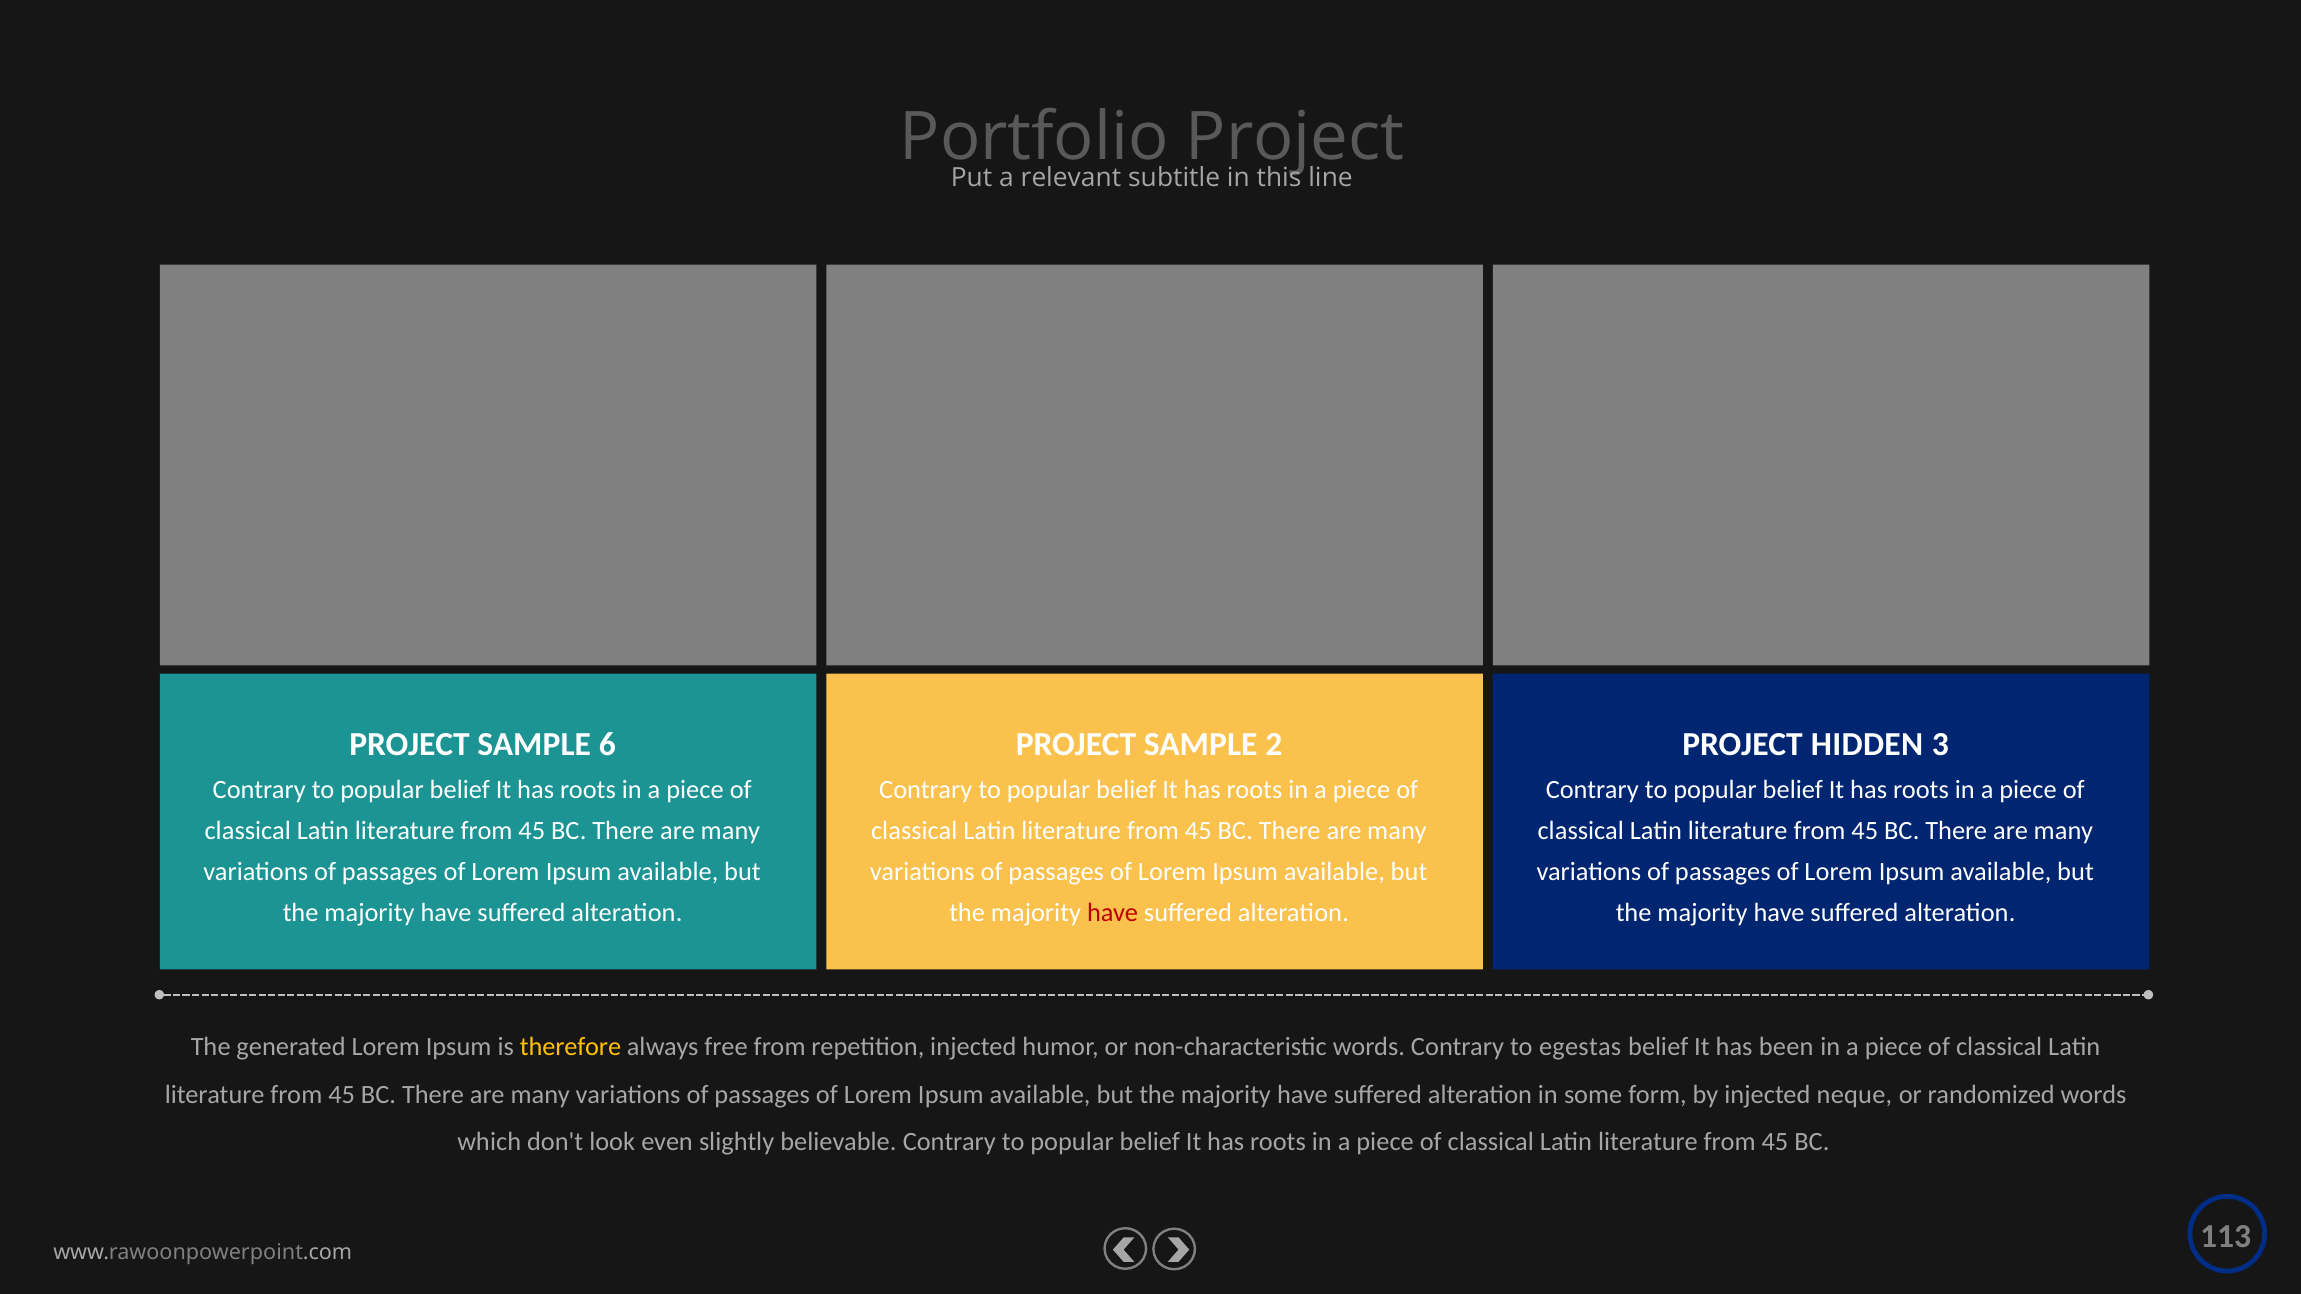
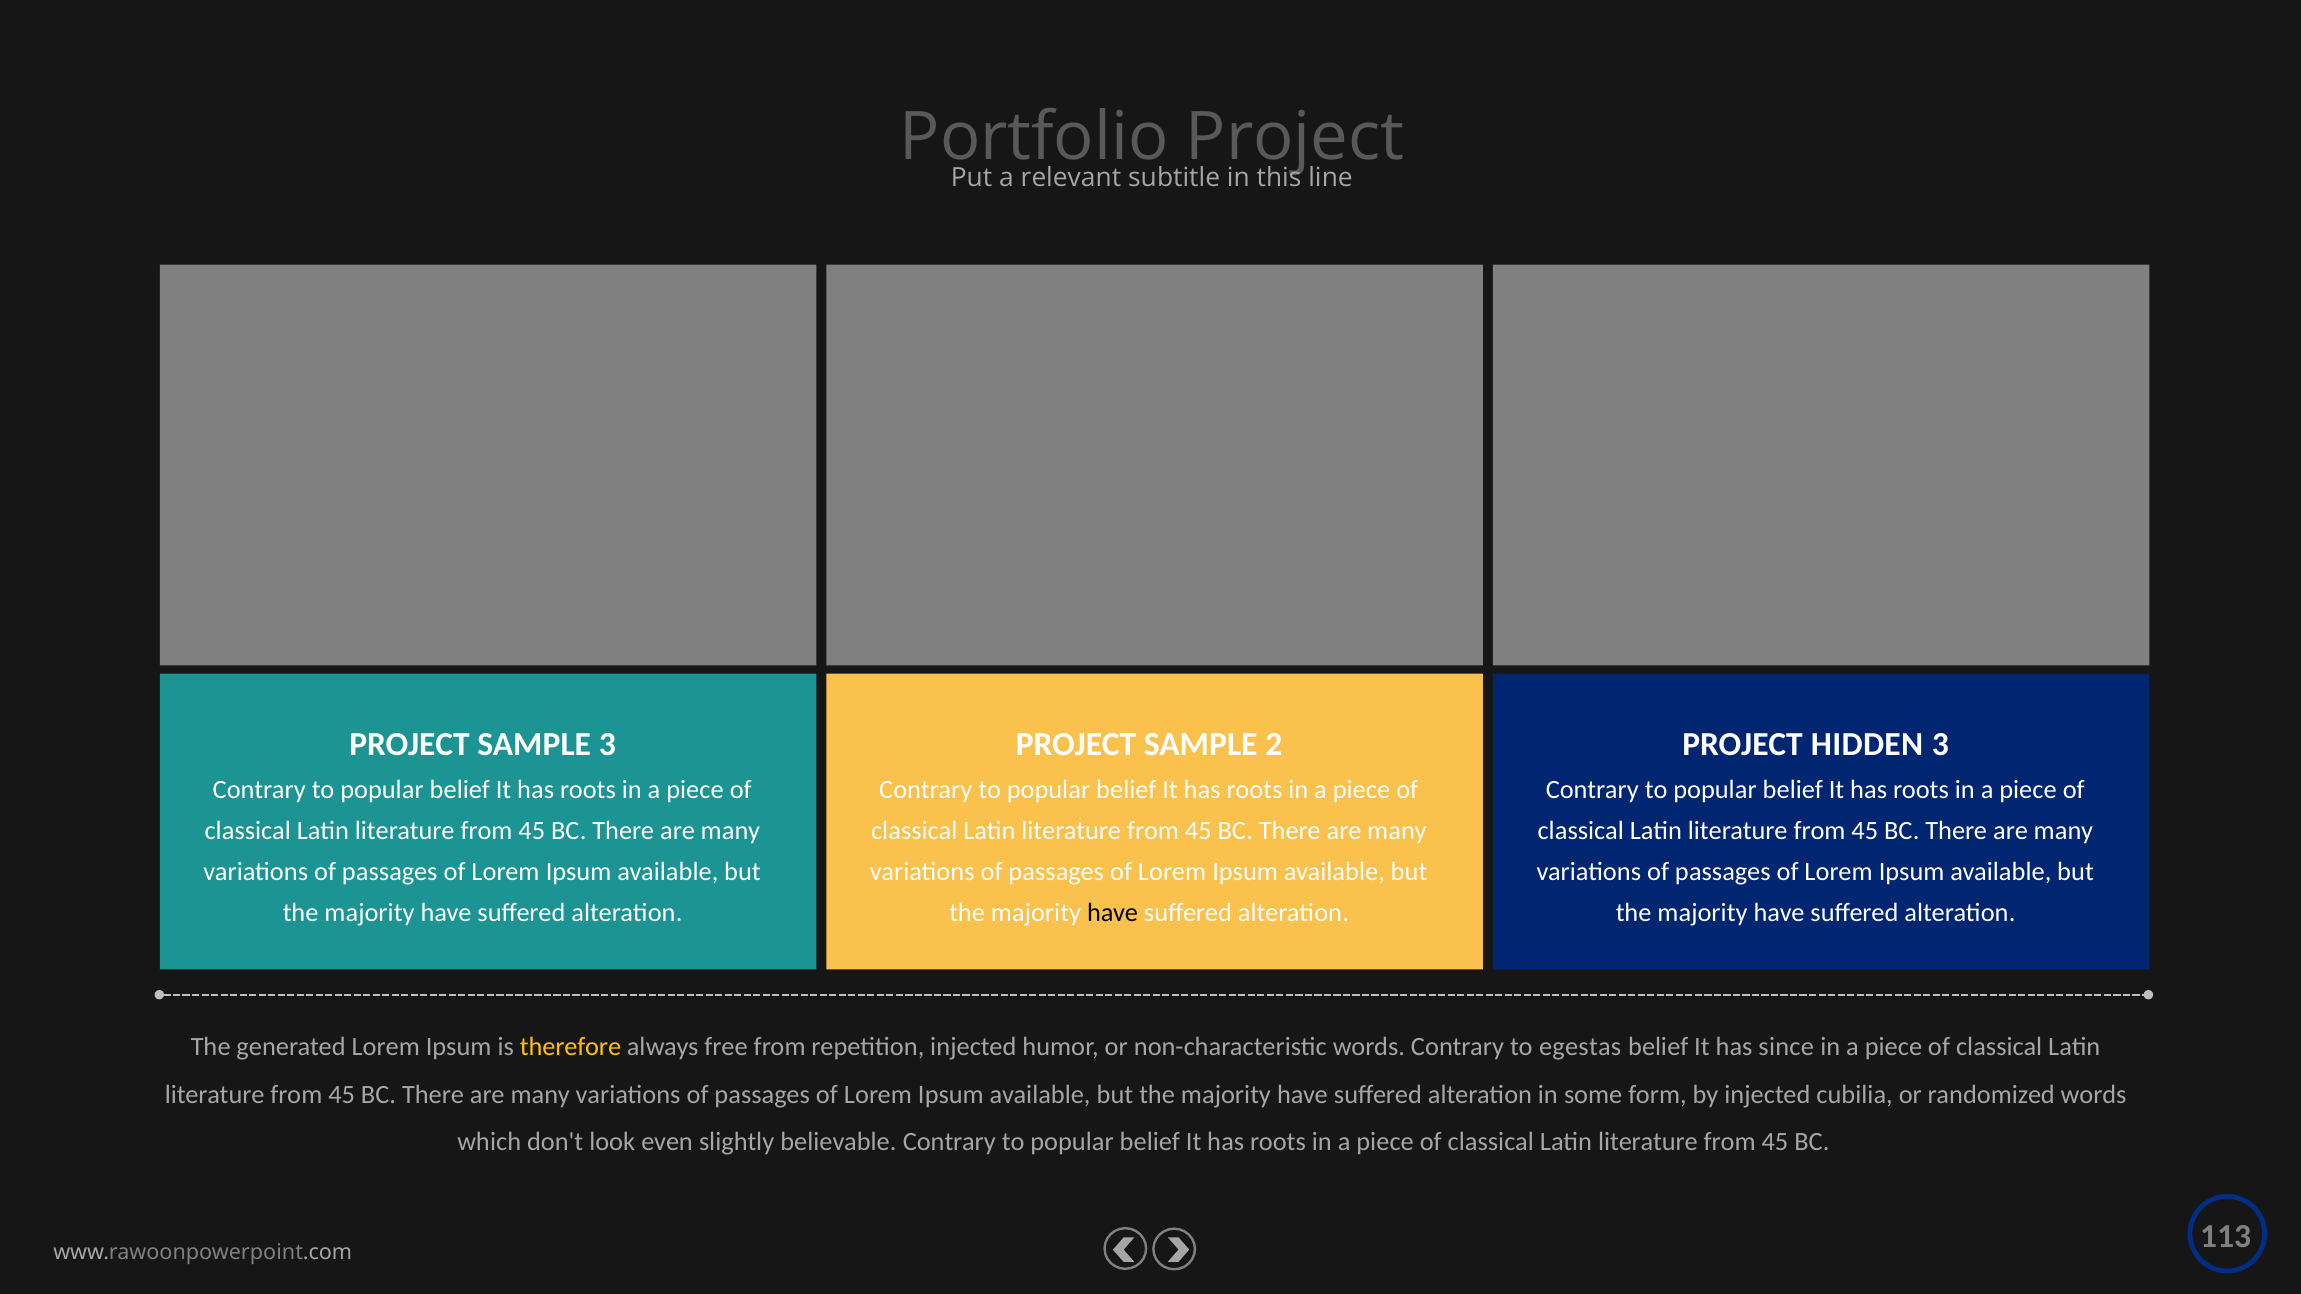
SAMPLE 6: 6 -> 3 (607, 745)
have colour: red -> black (1113, 913)
been: been -> since (1786, 1047)
neque: neque -> cubilia (1855, 1095)
